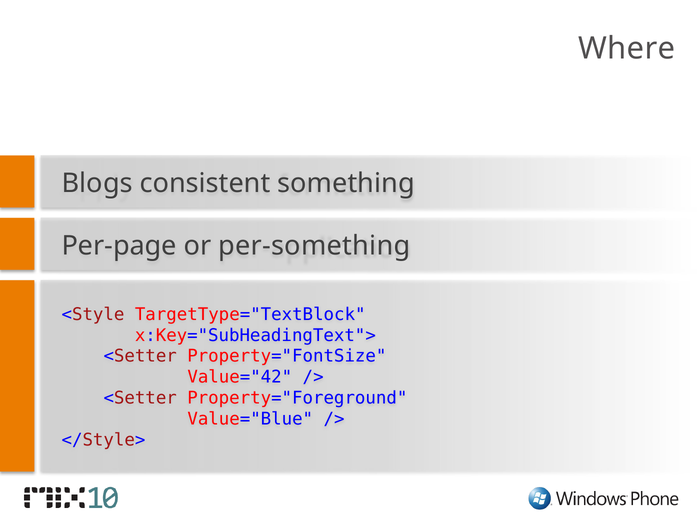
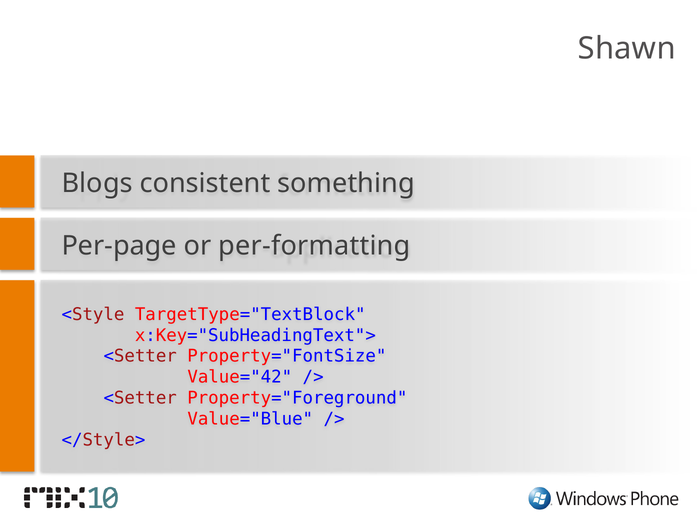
Where: Where -> Shawn (627, 49)
per-something: per-something -> per-formatting (314, 246)
